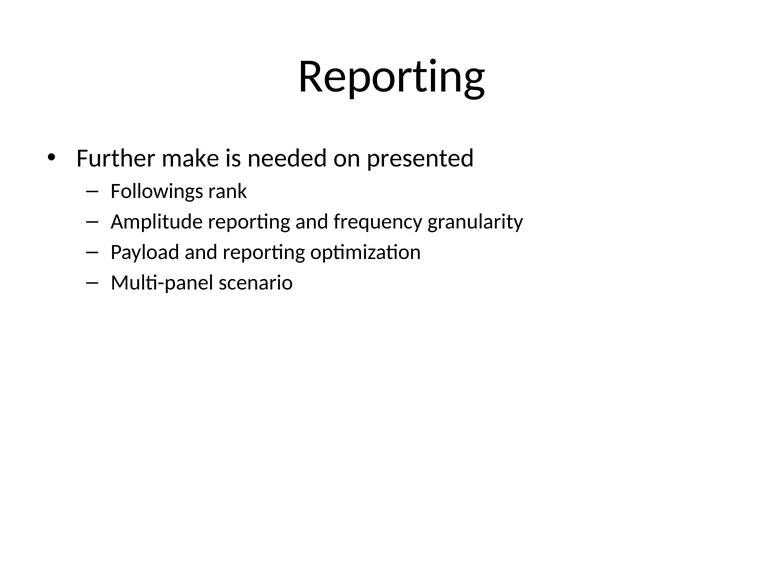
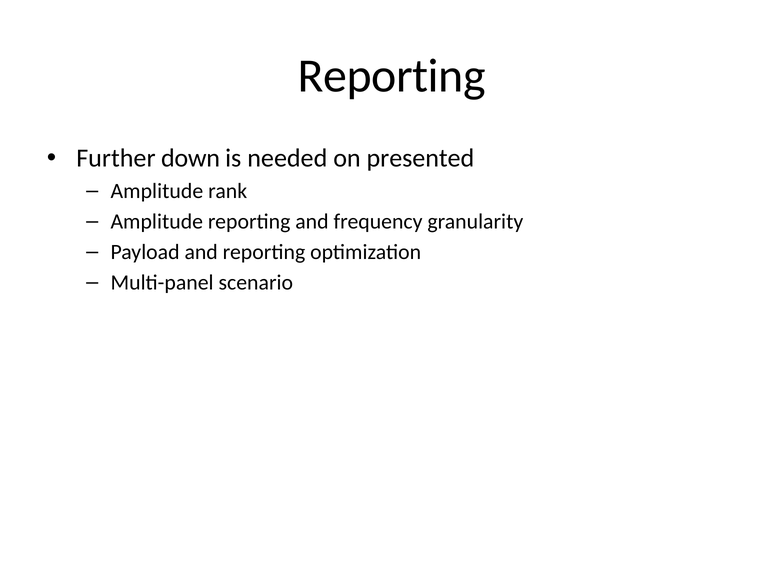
make: make -> down (191, 158)
Followings: Followings -> Amplitude (157, 191)
